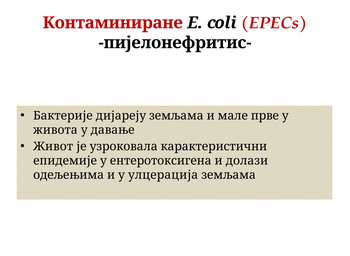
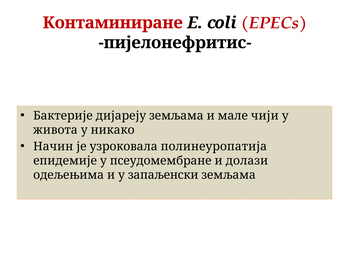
прве: прве -> чији (265, 116)
давање: давање -> никако (113, 130)
Живот: Живот -> Начин (53, 147)
карактеристични: карактеристични -> полинеуропатија (214, 147)
ентеротоксигена: ентеротоксигена -> псеудомембране (161, 161)
улцерација: улцерација -> запаљенски (163, 175)
